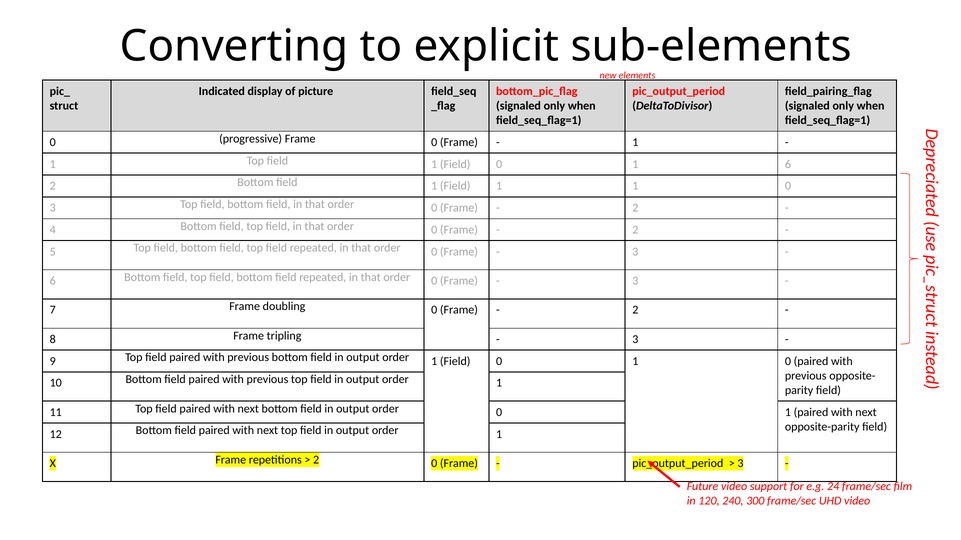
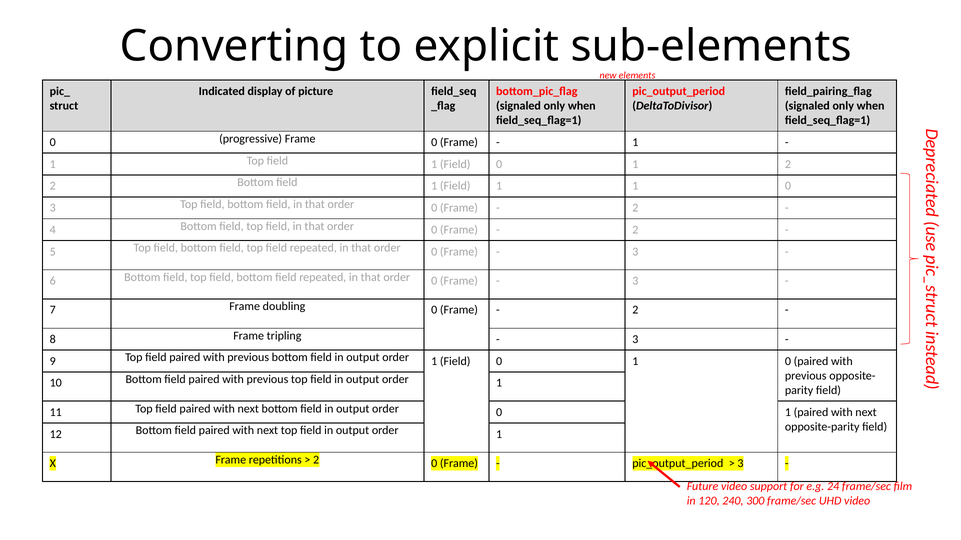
1 6: 6 -> 2 (788, 164)
